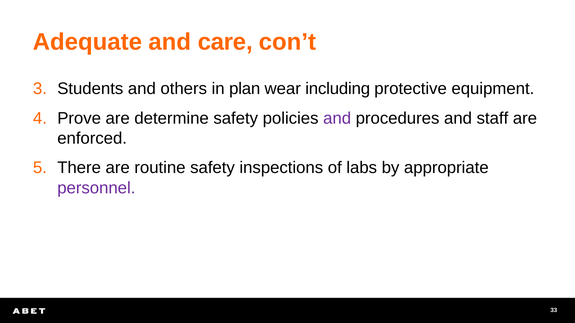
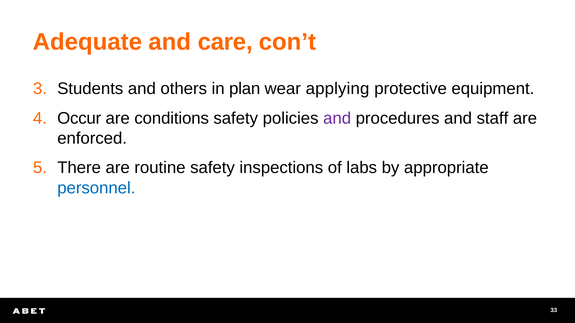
including: including -> applying (338, 89)
Prove: Prove -> Occur (79, 118)
determine: determine -> conditions (172, 118)
personnel colour: purple -> blue (96, 188)
